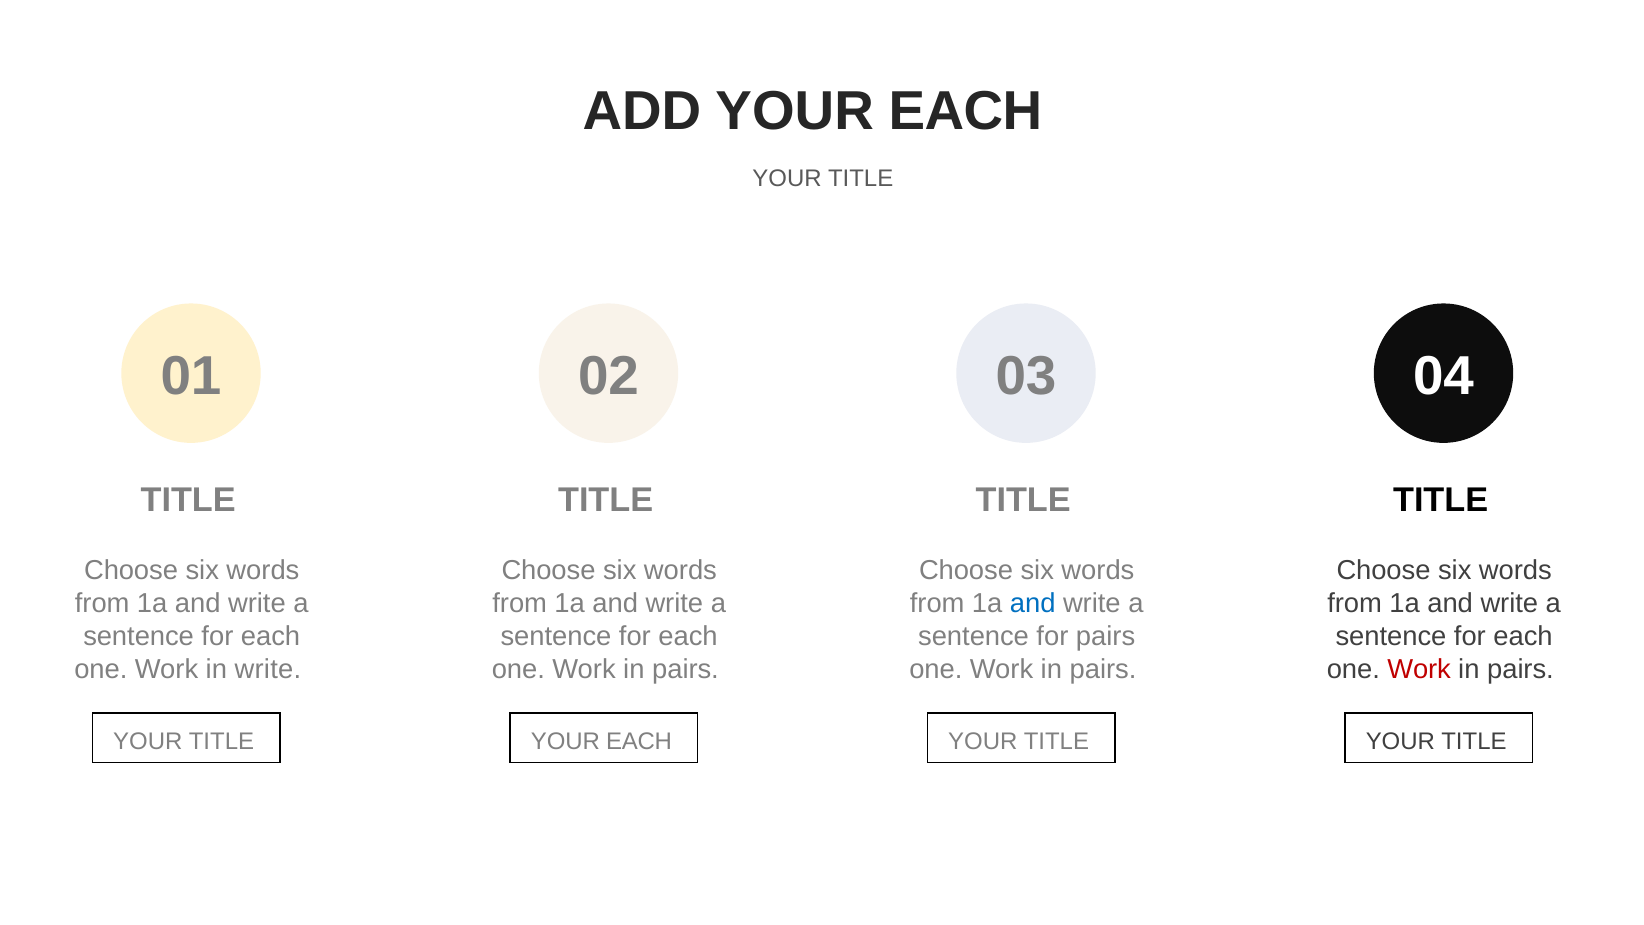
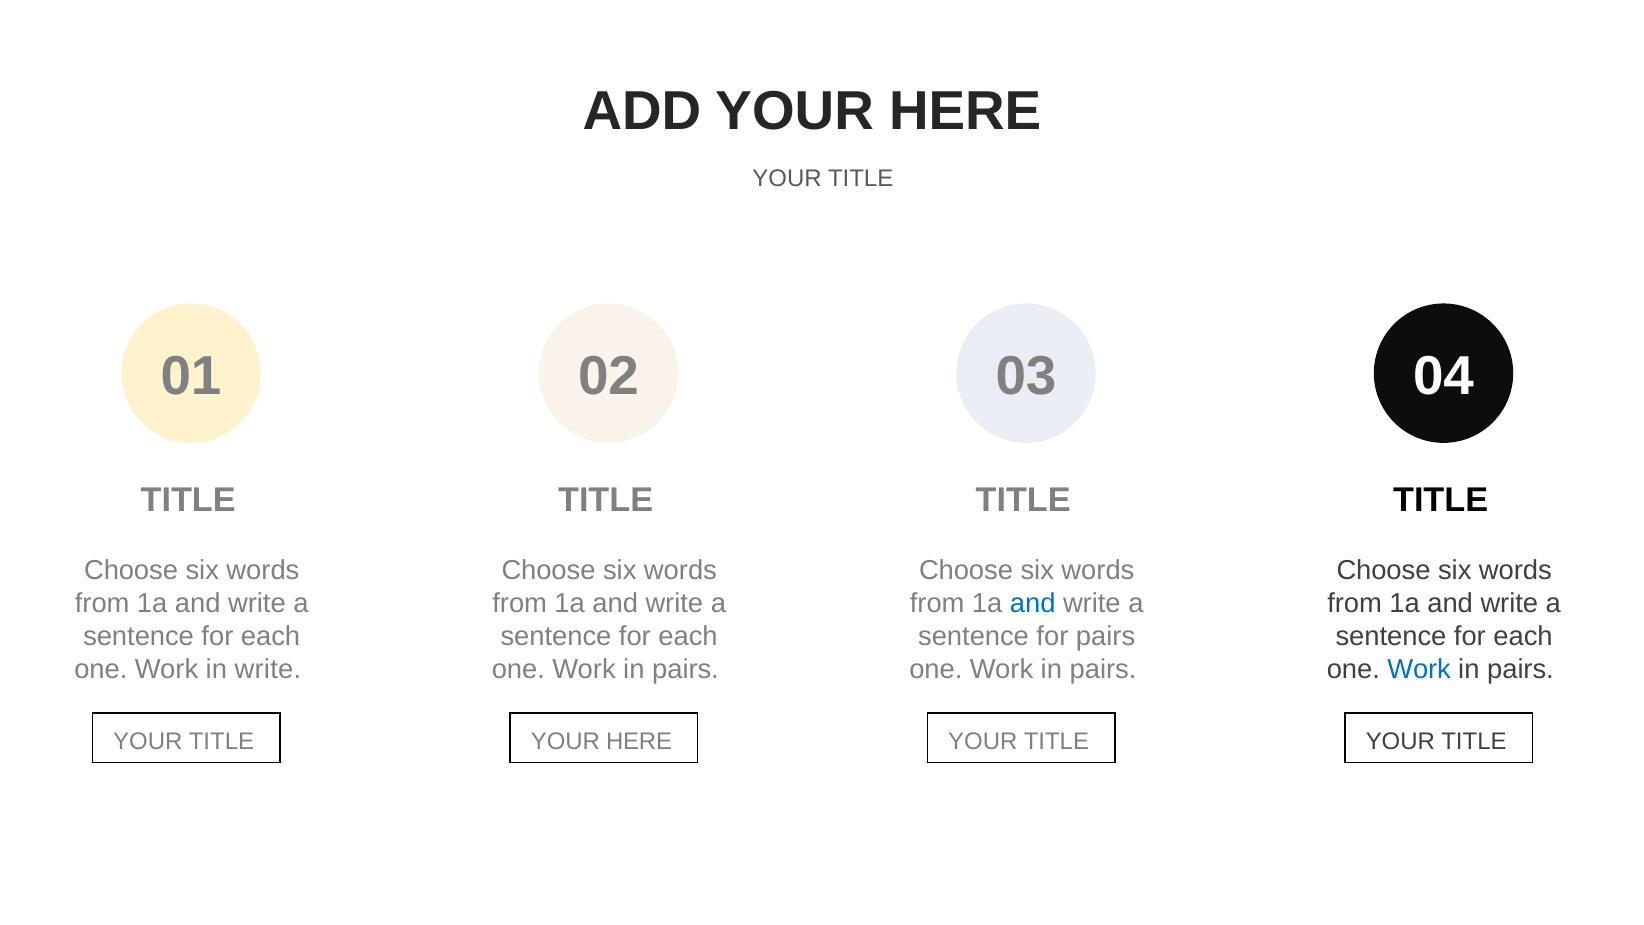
ADD YOUR EACH: EACH -> HERE (965, 112)
Work colour: red -> blue (1419, 669)
EACH: EACH -> HERE (639, 741)
